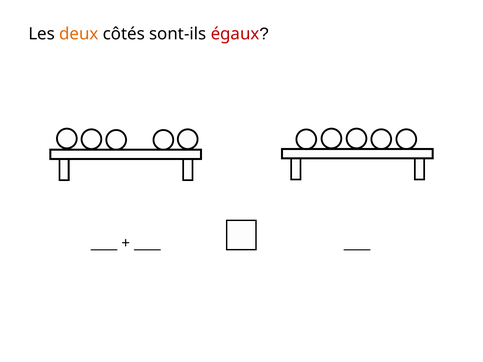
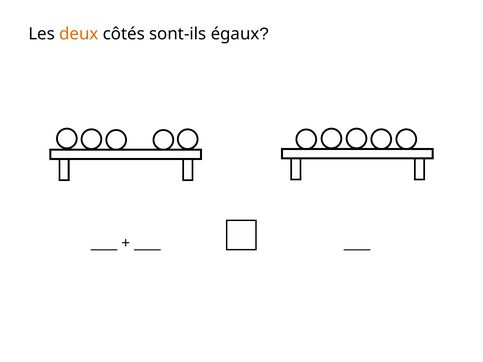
égaux colour: red -> black (235, 34)
